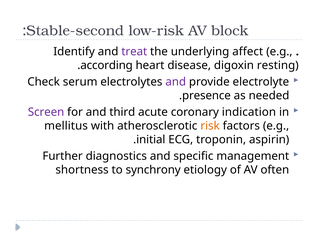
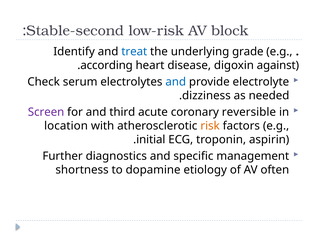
treat colour: purple -> blue (134, 52)
affect: affect -> grade (248, 52)
resting: resting -> against (278, 65)
and colour: purple -> blue (176, 82)
presence: presence -> dizziness (206, 96)
indication: indication -> reversible (249, 112)
mellitus: mellitus -> location (66, 126)
synchrony: synchrony -> dopamine (153, 170)
